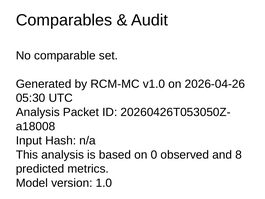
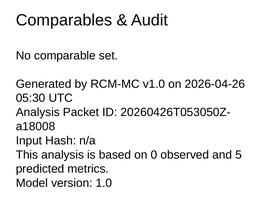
8: 8 -> 5 (239, 155)
